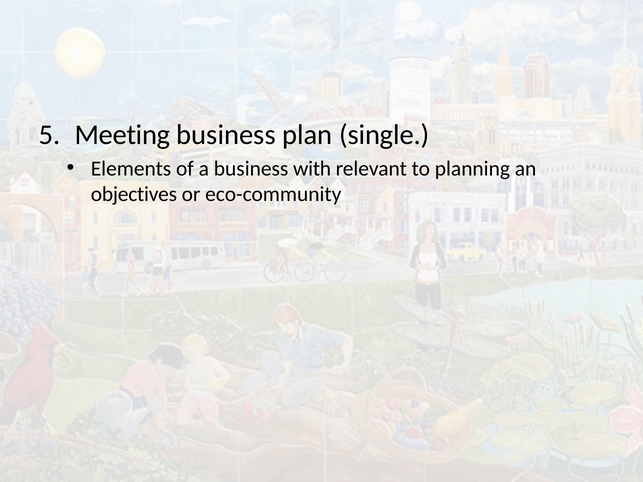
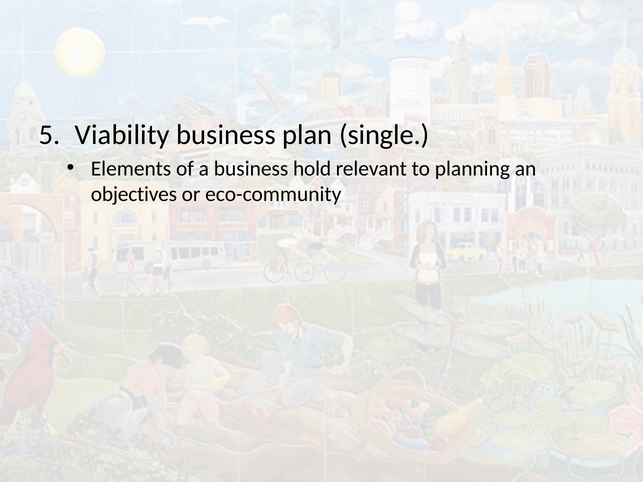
Meeting: Meeting -> Viability (122, 135)
with: with -> hold (312, 169)
